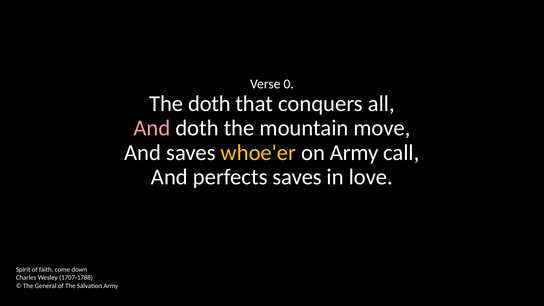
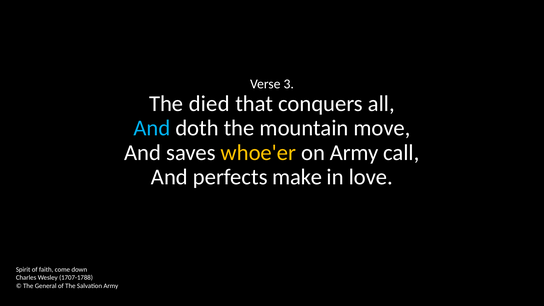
0: 0 -> 3 (289, 84)
The doth: doth -> died (209, 104)
And colour: pink -> light blue (152, 128)
perfects saves: saves -> make (297, 177)
